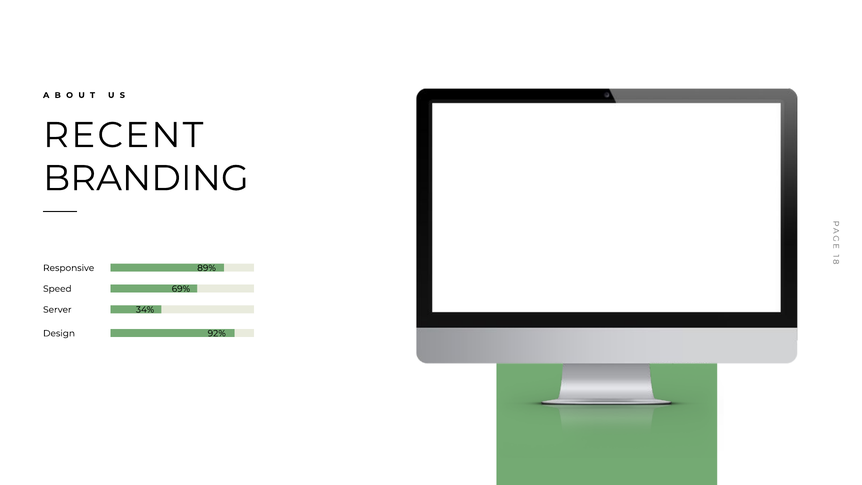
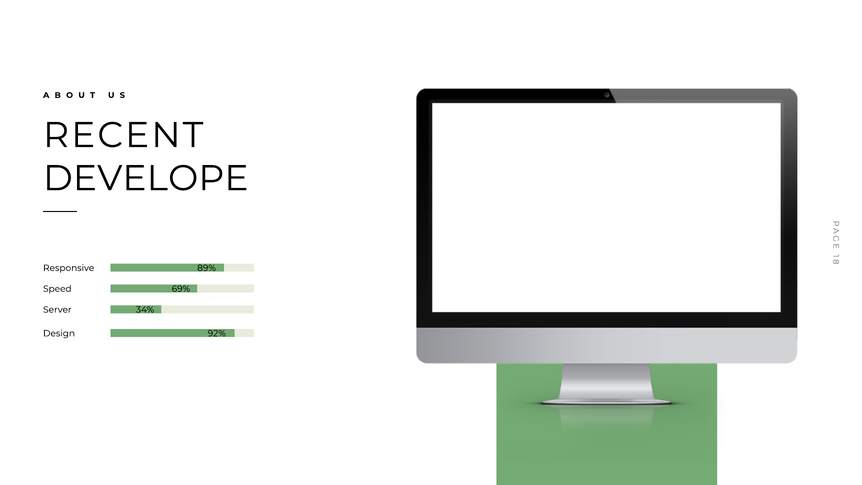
BRANDING: BRANDING -> DEVELOPE (146, 178)
